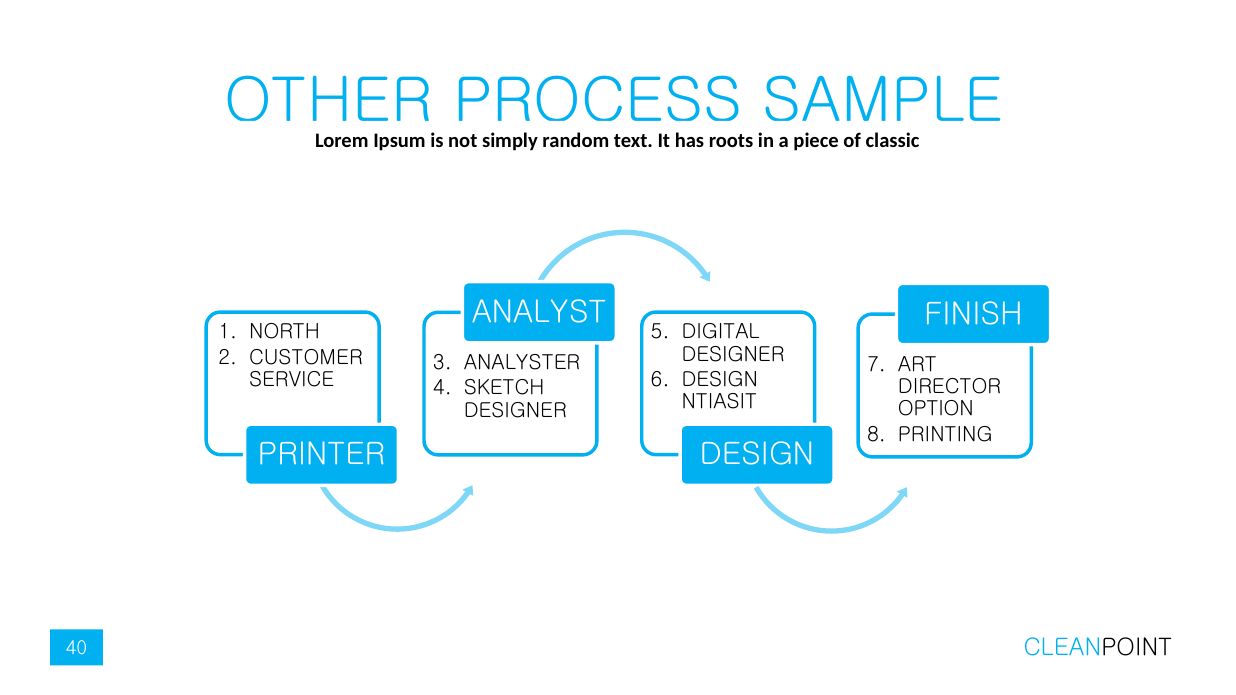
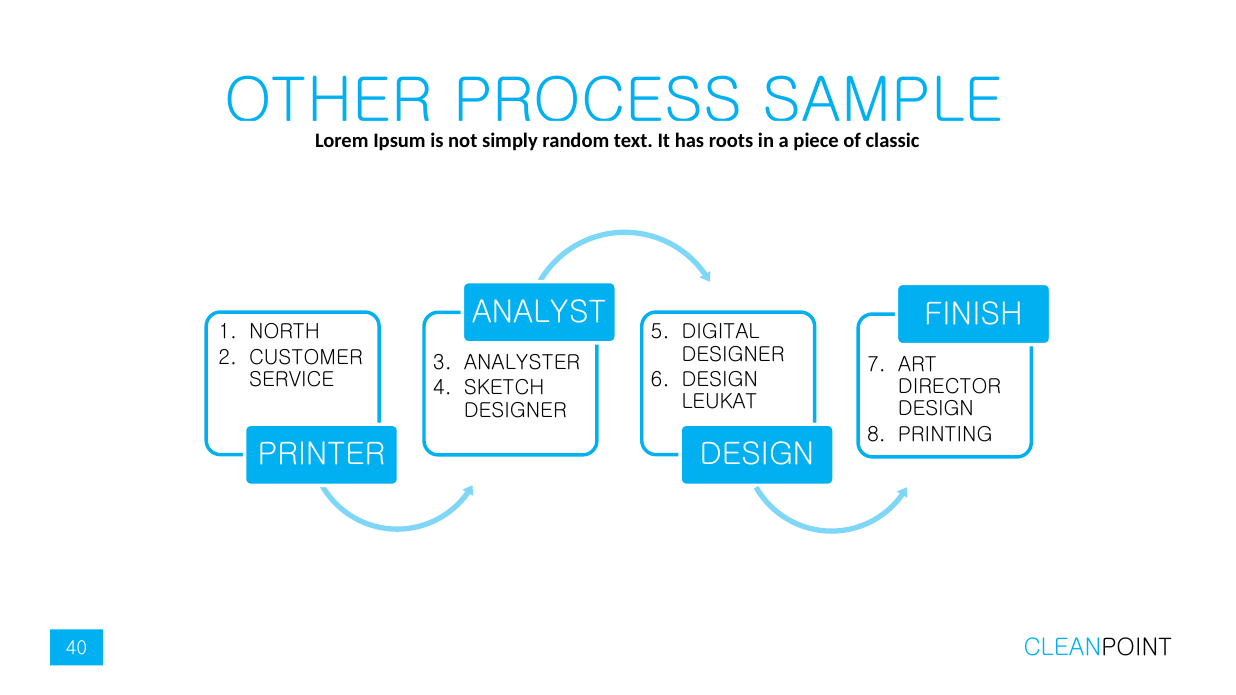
NTIASIT: NTIASIT -> LEUKAT (719, 402)
OPTION: OPTION -> DESIGN (936, 409)
